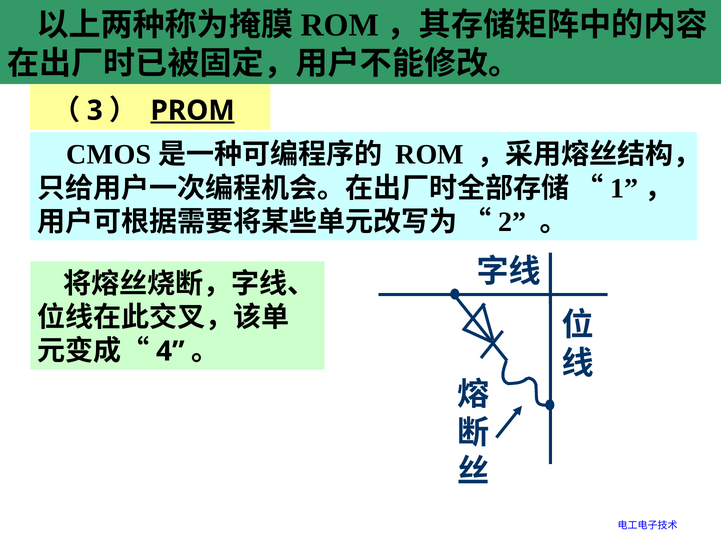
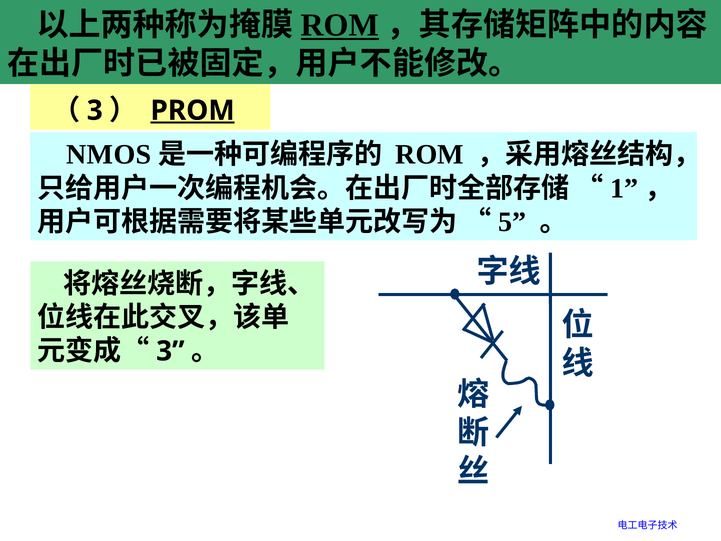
ROM underline: none -> present (340, 25)
CMOS: CMOS -> NMOS (109, 155)
2: 2 -> 5 (512, 222)
4: 4 -> 3 (170, 351)
